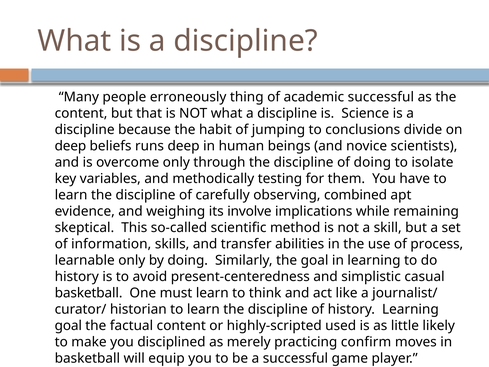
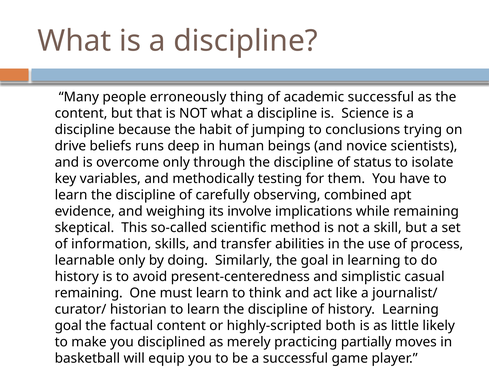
divide: divide -> trying (423, 130)
deep: deep -> drive (70, 146)
of doing: doing -> status (372, 162)
basketball: basketball -> remaining (89, 293)
used: used -> both (341, 325)
confirm: confirm -> partially (366, 342)
